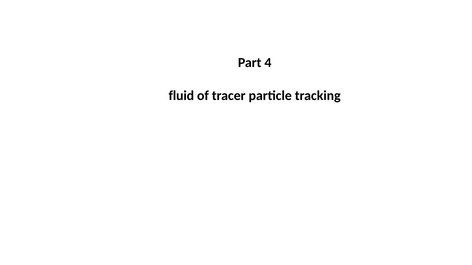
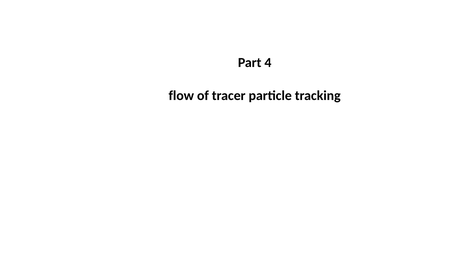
fluid: fluid -> flow (181, 96)
